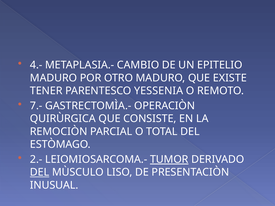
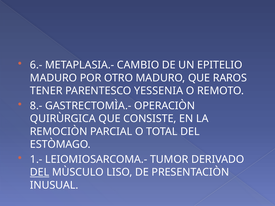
4.-: 4.- -> 6.- (36, 65)
EXISTE: EXISTE -> RAROS (230, 78)
7.-: 7.- -> 8.- (36, 106)
2.-: 2.- -> 1.- (36, 160)
TUMOR underline: present -> none (169, 160)
